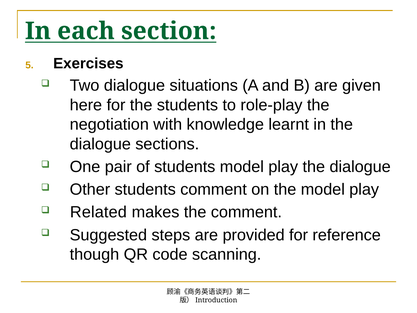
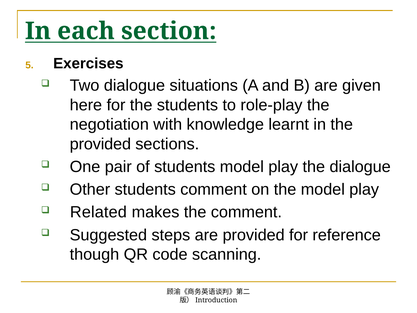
dialogue: dialogue -> provided (100, 144)
